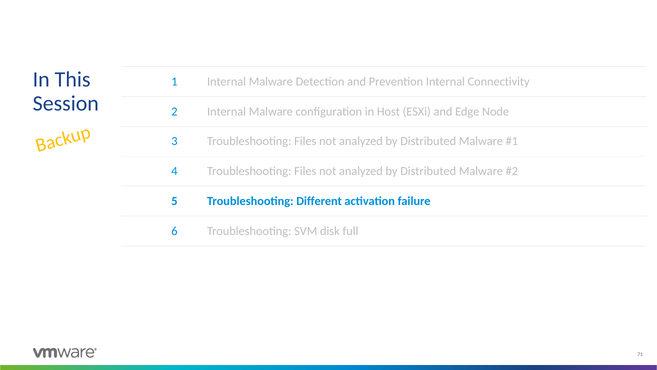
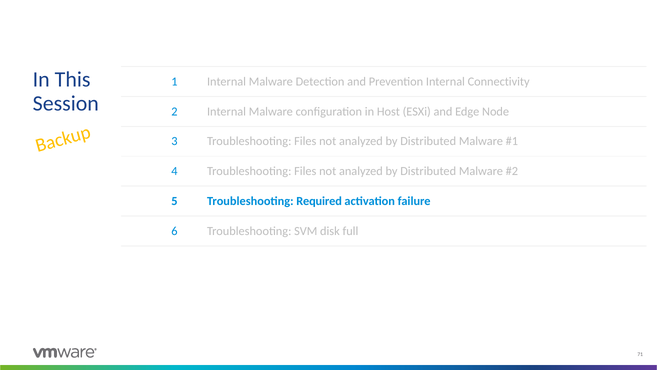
Different: Different -> Required (319, 201)
